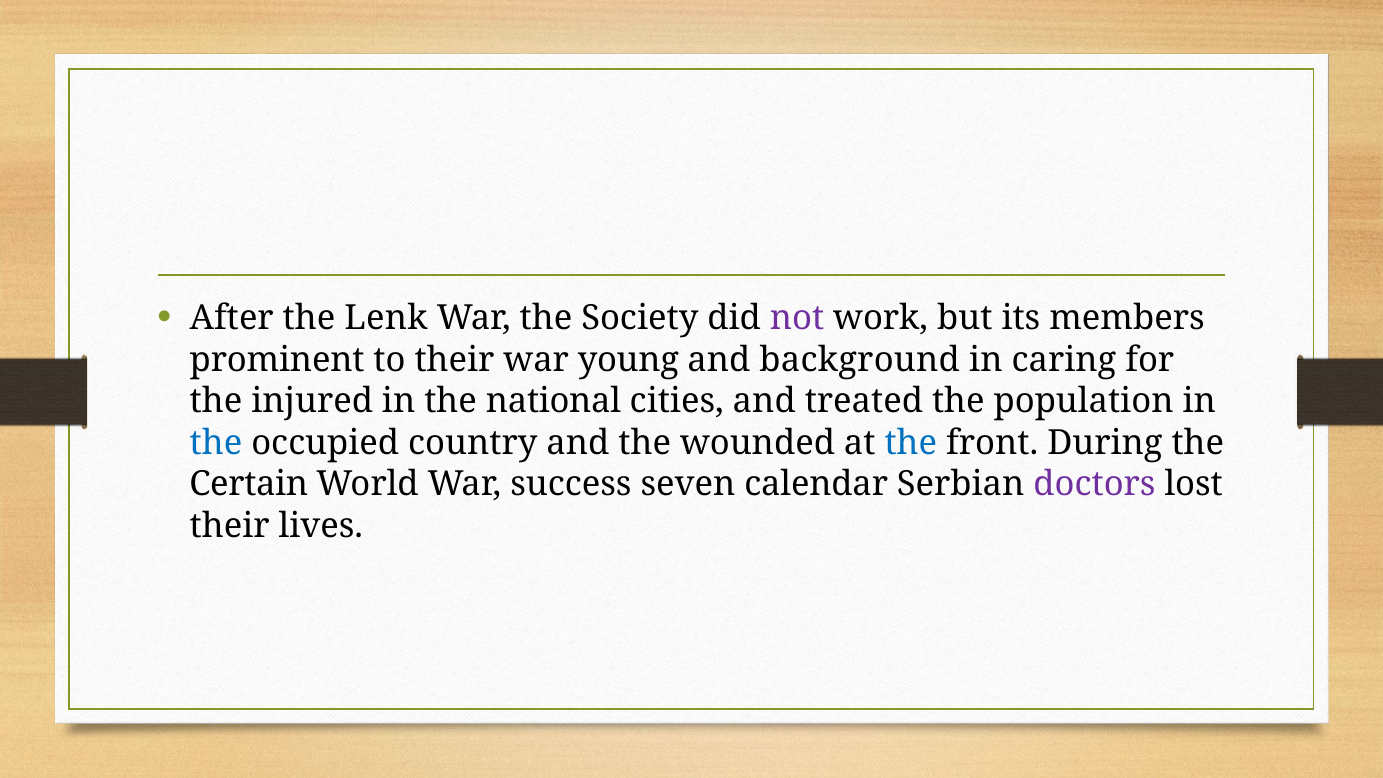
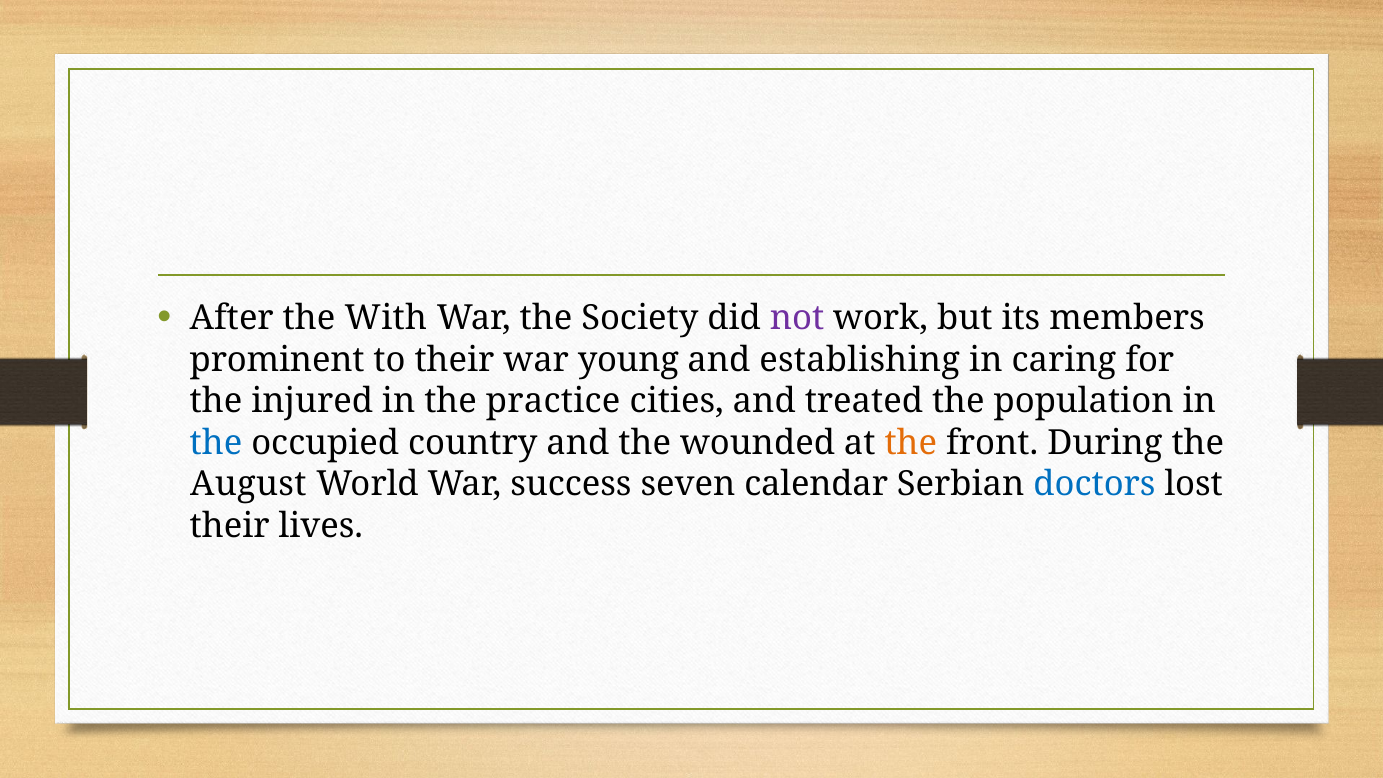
Lenk: Lenk -> With (386, 318)
background: background -> establishing (860, 360)
national: national -> practice (553, 401)
the colour: blue -> orange (911, 443)
Certain: Certain -> August (248, 484)
doctors colour: purple -> blue (1094, 484)
